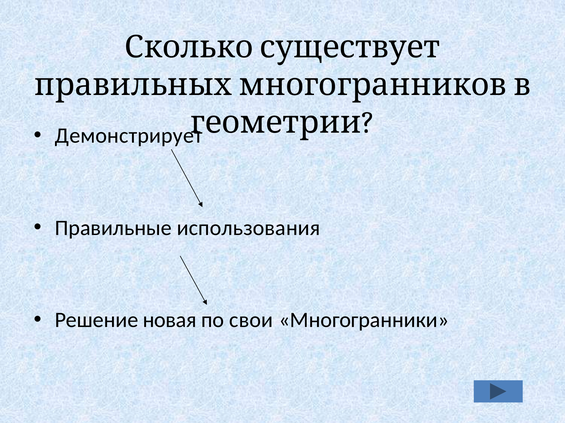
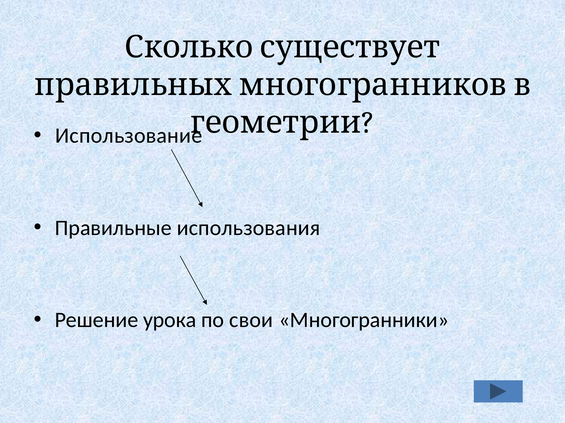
Демонстрирует: Демонстрирует -> Использование (129, 136)
новая: новая -> урока (170, 321)
